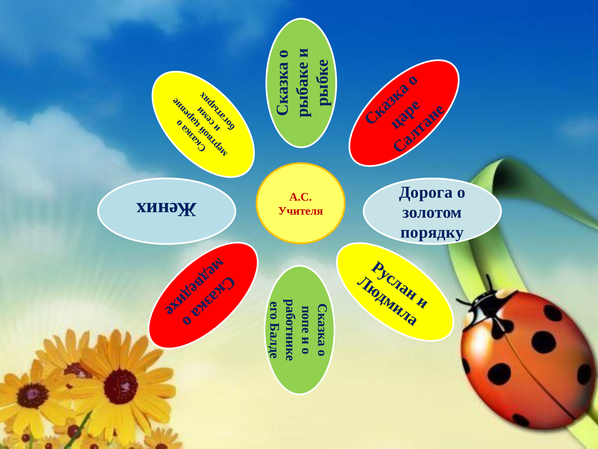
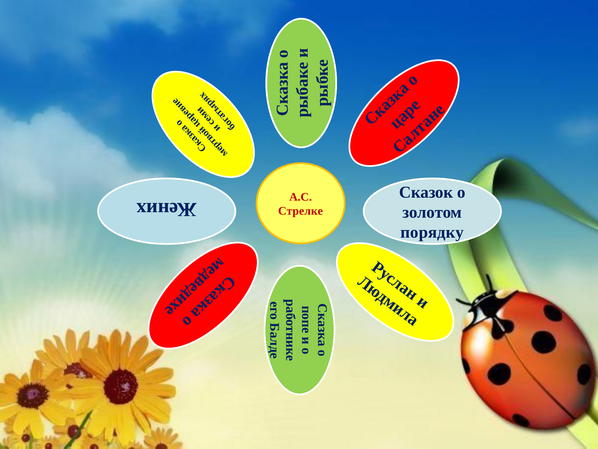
Дорога: Дорога -> Сказок (426, 192)
Учителя: Учителя -> Стрелке (301, 211)
